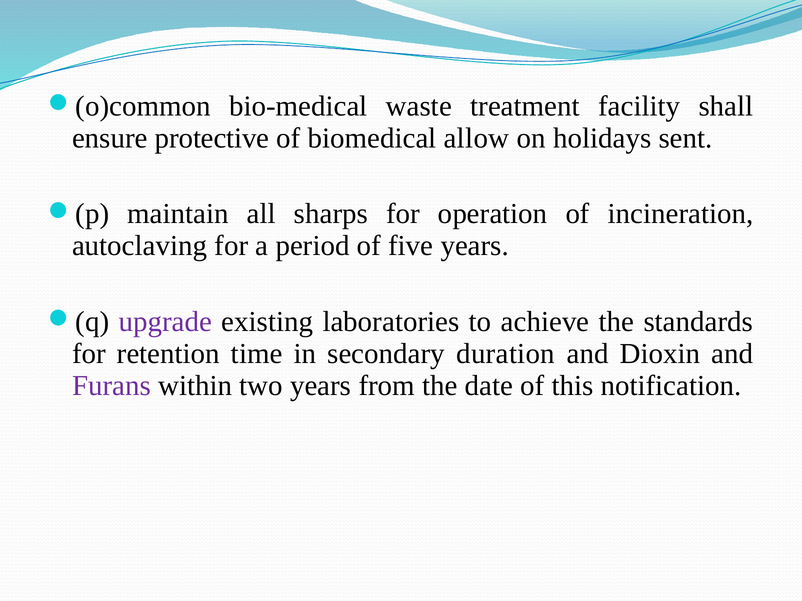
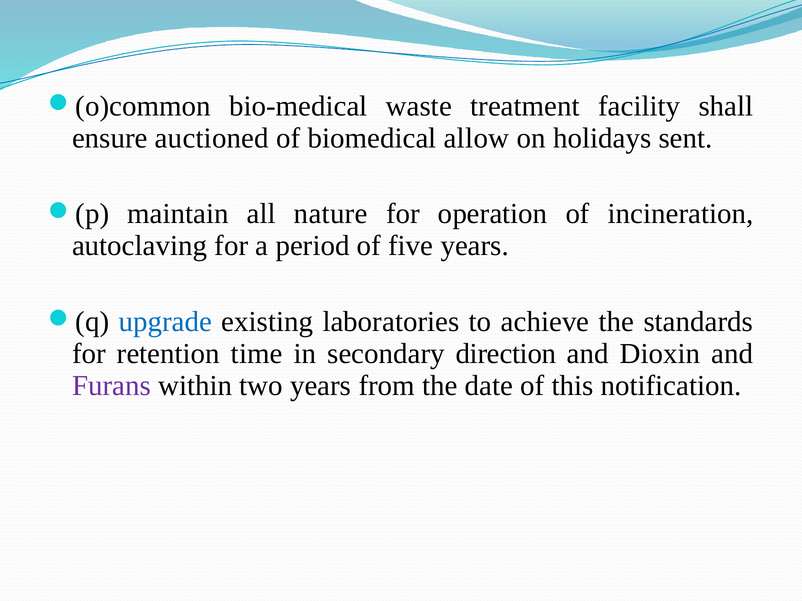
protective: protective -> auctioned (212, 138)
sharps: sharps -> nature (331, 214)
upgrade colour: purple -> blue (165, 322)
duration: duration -> direction (506, 354)
